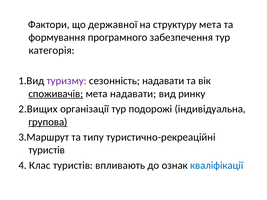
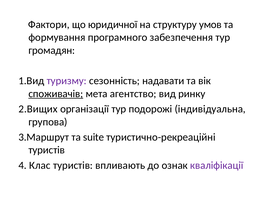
державної: державної -> юридичної (113, 25)
структуру мета: мета -> умов (210, 25)
категорія: категорія -> громадян (52, 50)
мета надавати: надавати -> агентство (133, 94)
групова underline: present -> none (48, 122)
типу: типу -> suite (94, 137)
кваліфікації colour: blue -> purple (217, 166)
